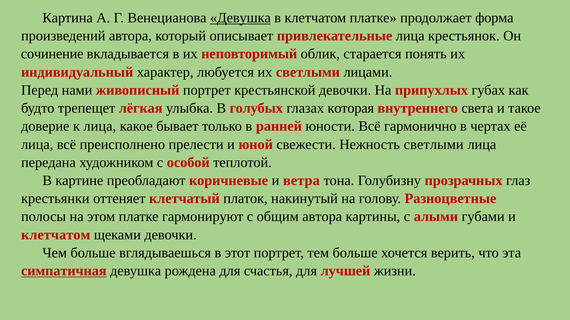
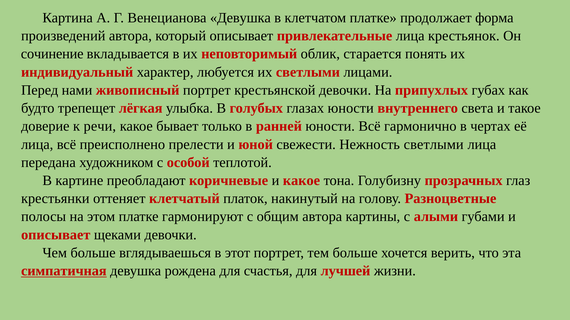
Девушка underline: present -> none (240, 18)
глазах которая: которая -> юности (351, 108)
к лица: лица -> речи (100, 127)
и ветра: ветра -> какое (301, 181)
клетчатом: клетчатом -> описывает (56, 235)
